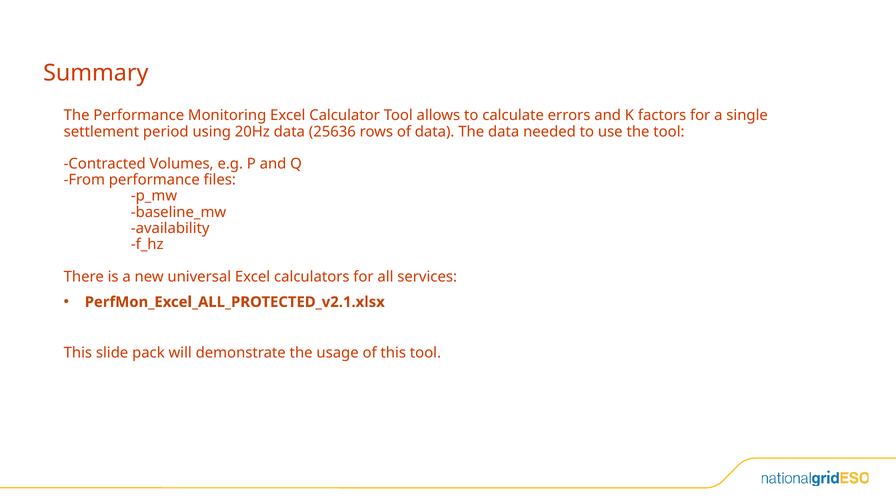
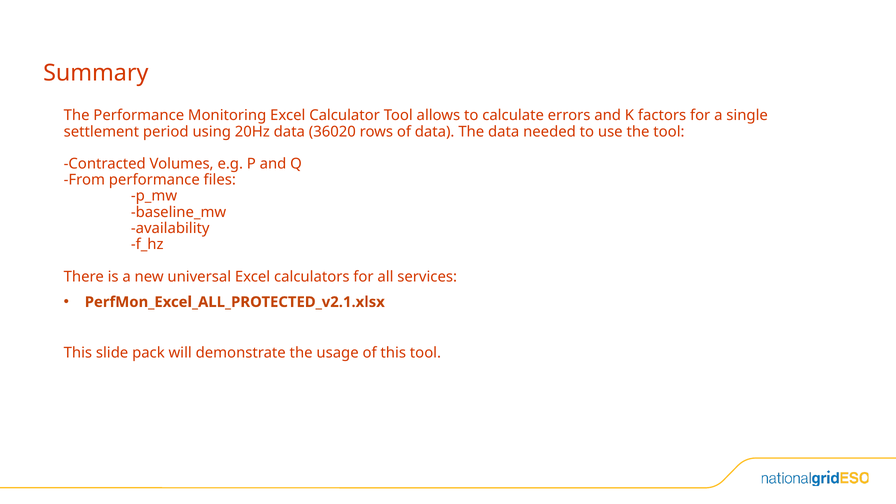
25636: 25636 -> 36020 (332, 132)
